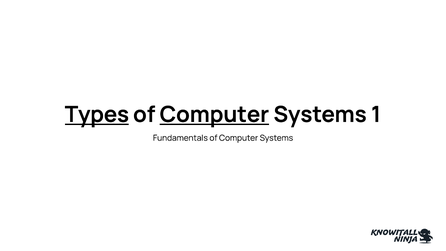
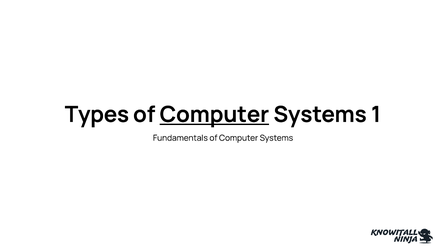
Types underline: present -> none (97, 115)
